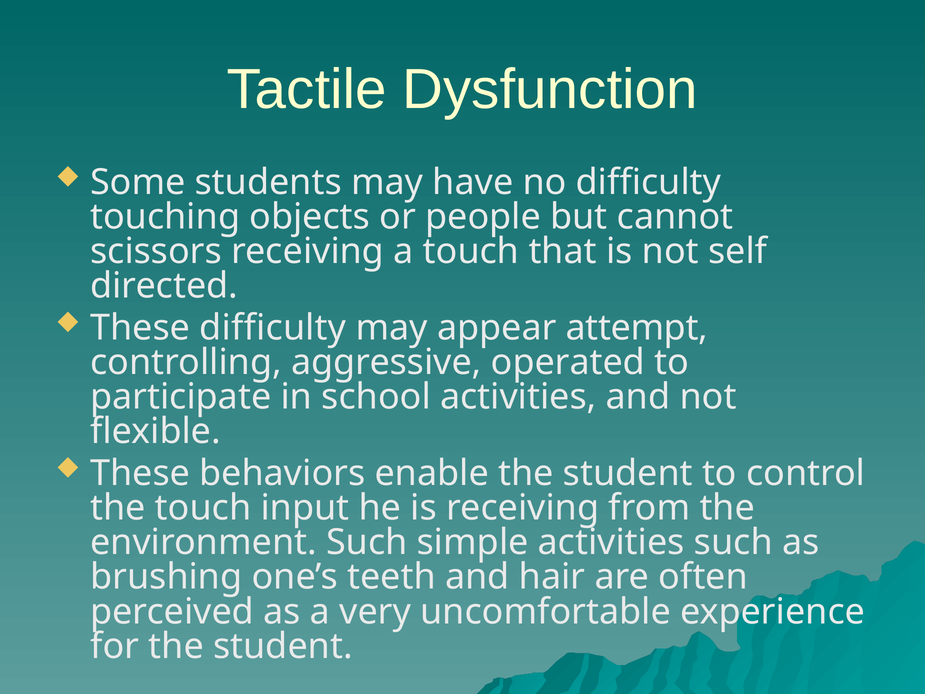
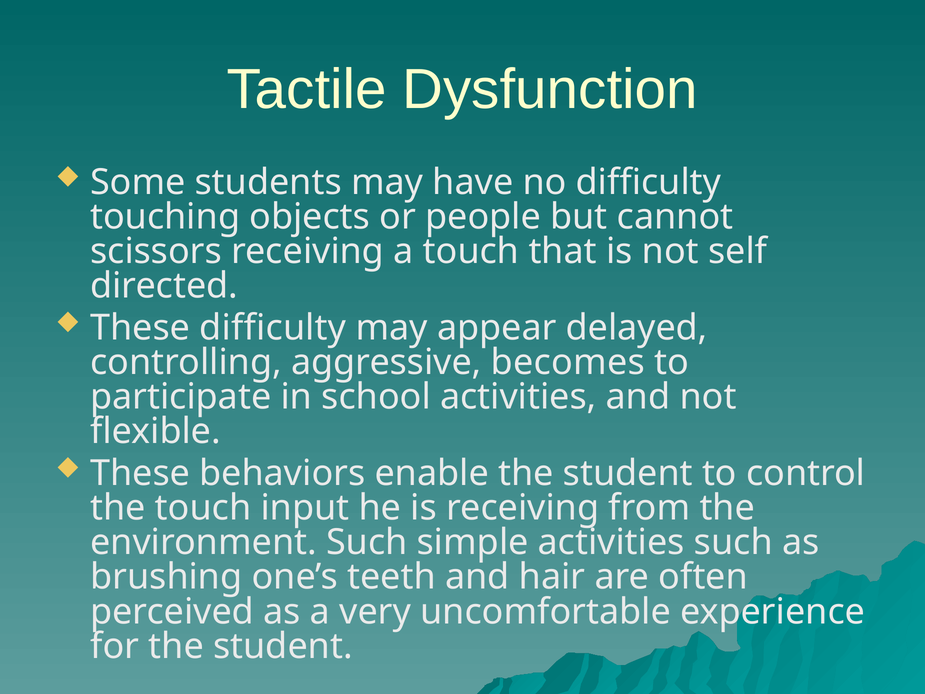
attempt: attempt -> delayed (637, 328)
operated: operated -> becomes (568, 362)
